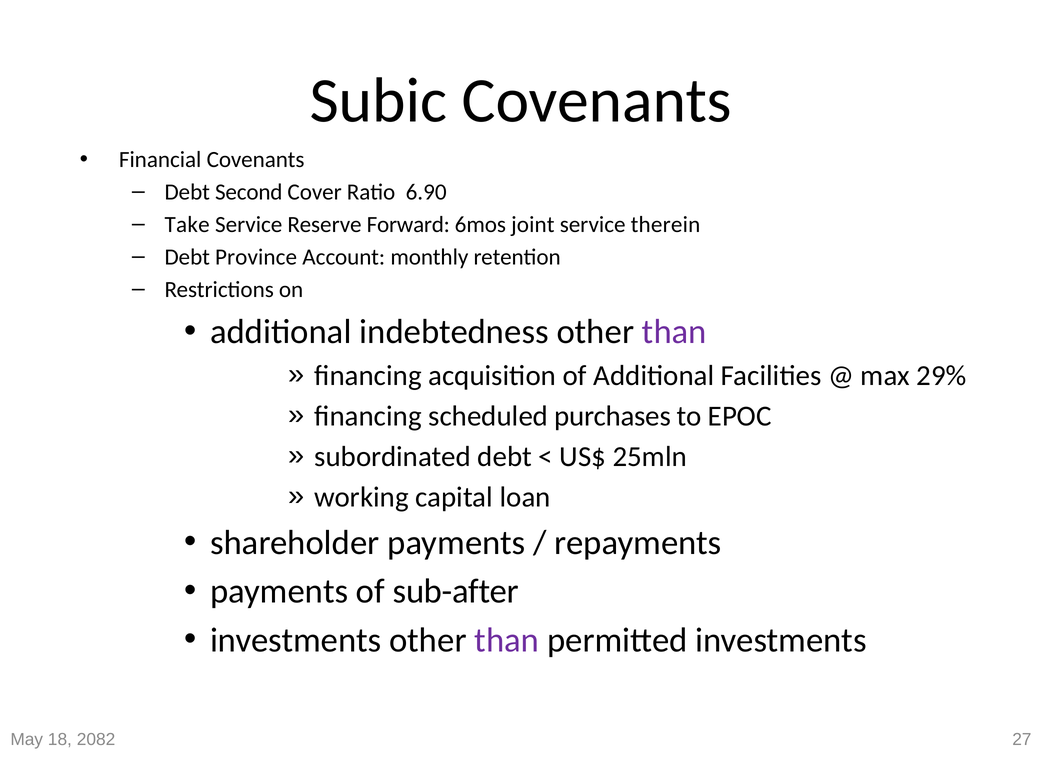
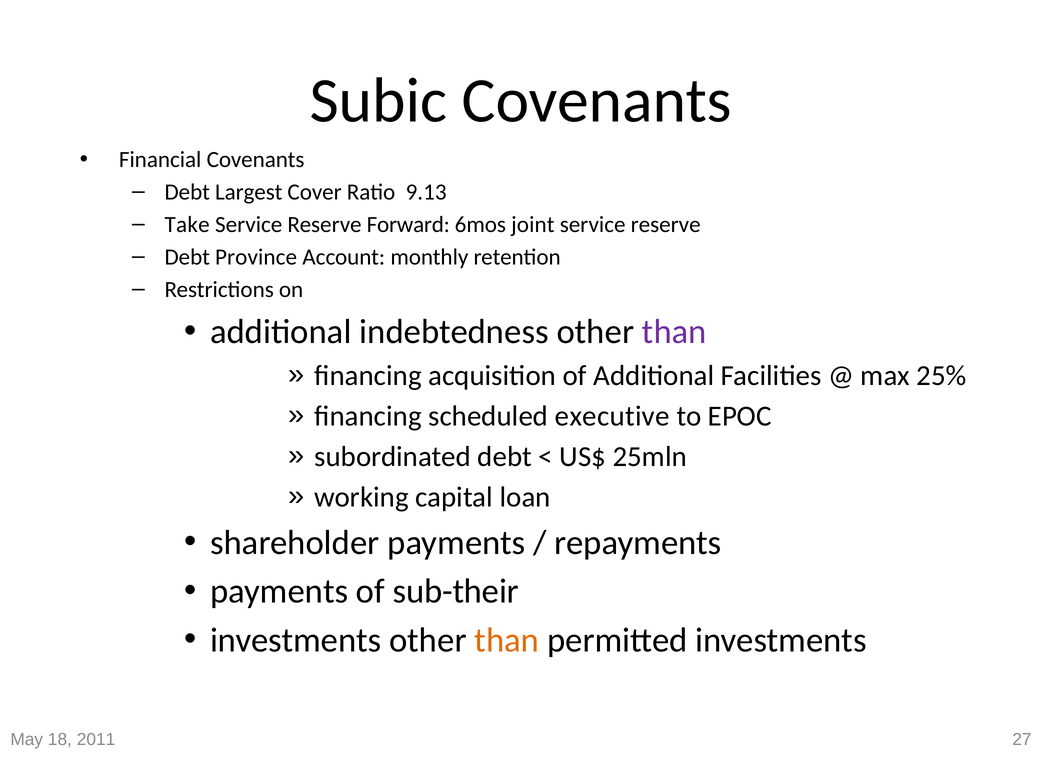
Second: Second -> Largest (249, 192)
6.90: 6.90 -> 9.13 (426, 192)
therein: therein -> reserve (666, 224)
29%: 29% -> 25% (941, 375)
purchases: purchases -> executive (612, 416)
sub-after: sub-after -> sub-their (456, 591)
than colour: purple -> orange (507, 640)
2082: 2082 -> 2011 (96, 739)
